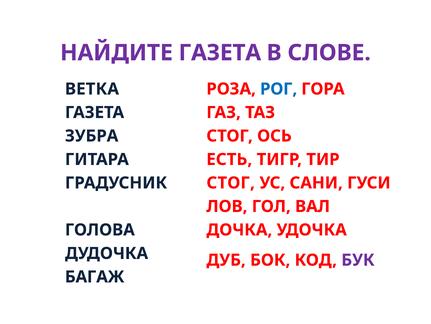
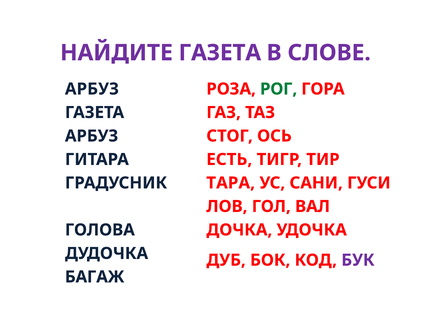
ВЕТКА: ВЕТКА -> АРБУЗ (92, 89)
РОГ colour: blue -> green (279, 89)
ЗУБРА: ЗУБРА -> АРБУЗ (92, 136)
СТОГ: СТОГ -> ТАРА (231, 183)
